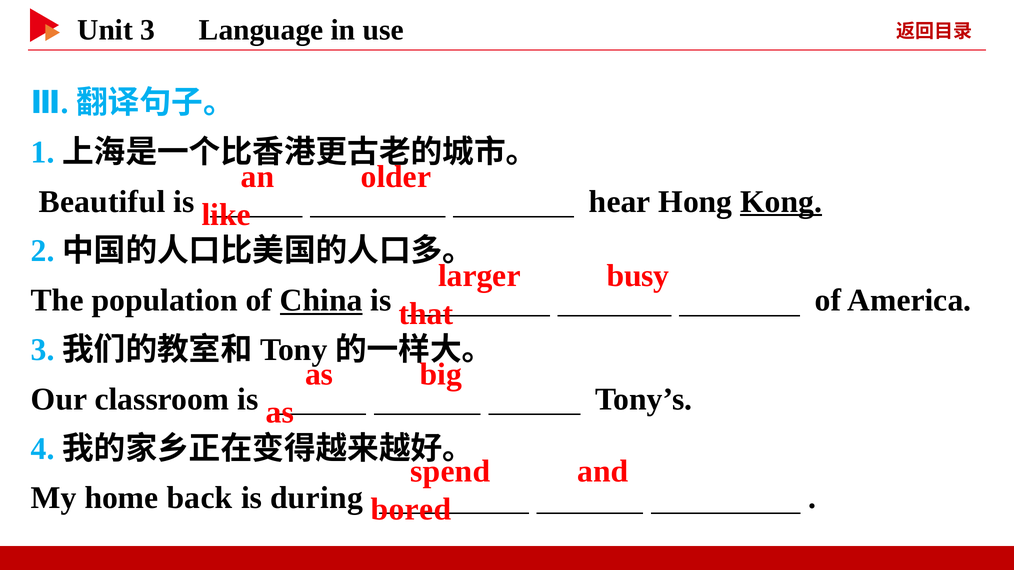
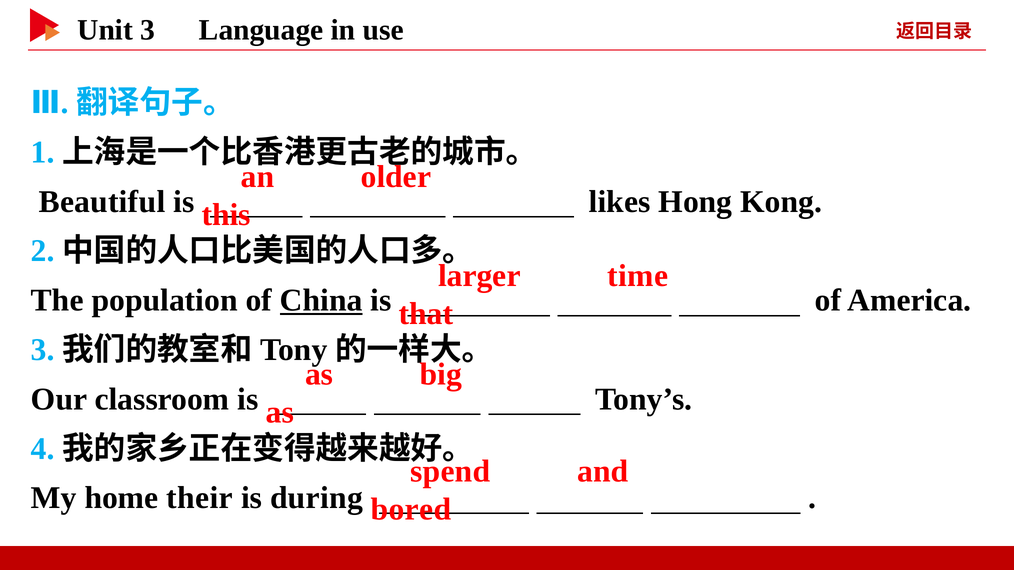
hear: hear -> likes (620, 202)
Kong underline: present -> none (781, 202)
like: like -> this (226, 215)
busy: busy -> time (638, 276)
back: back -> their (200, 498)
